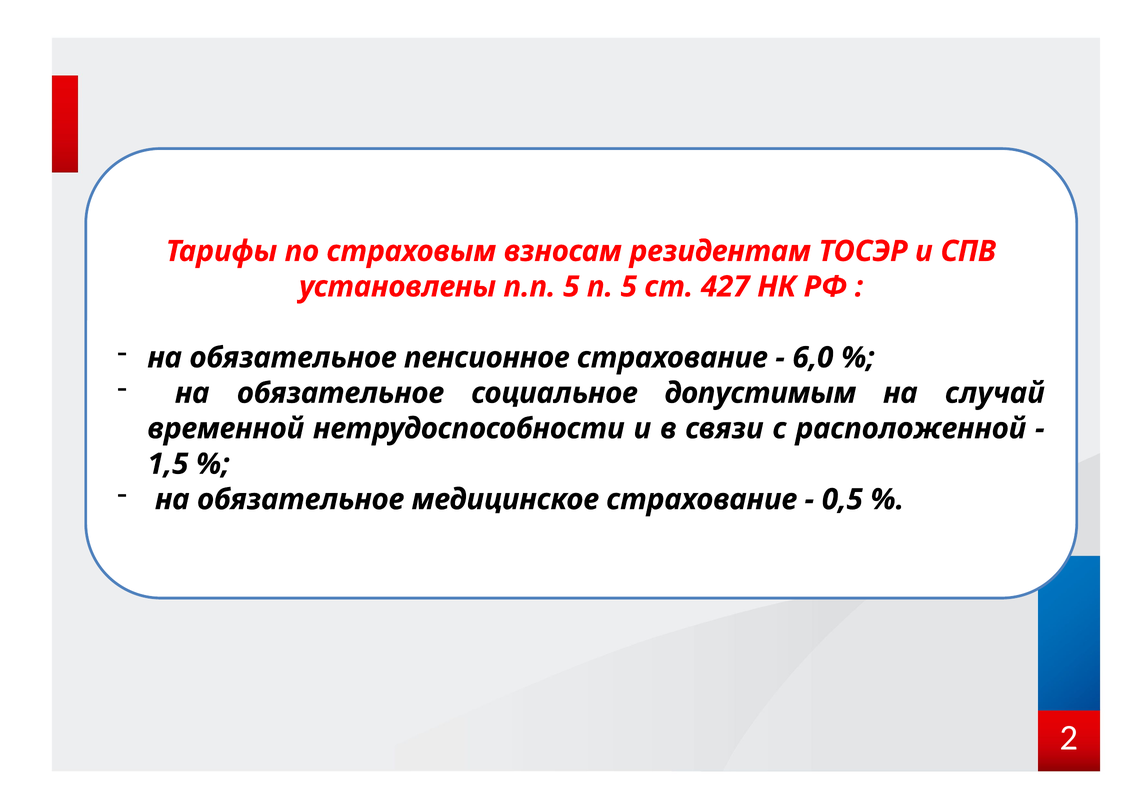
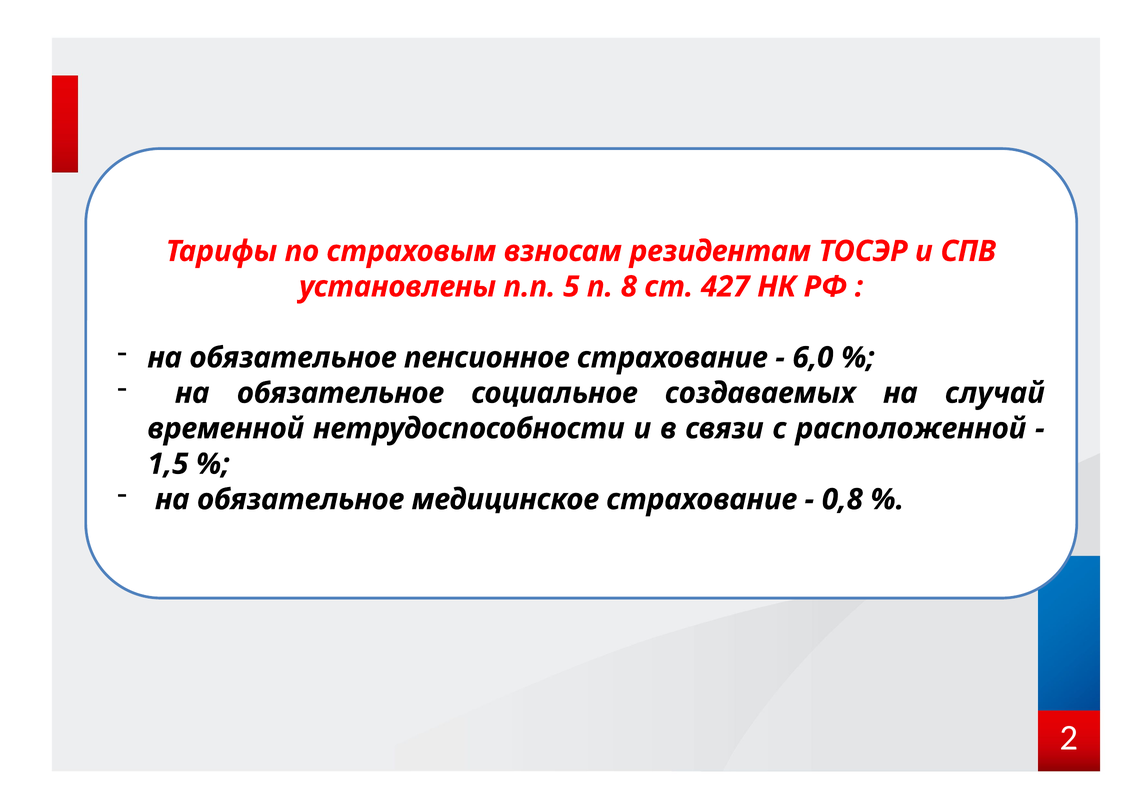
п 5: 5 -> 8 (629, 287)
допустимым: допустимым -> создаваемых (760, 393)
0,5: 0,5 -> 0,8 (842, 500)
